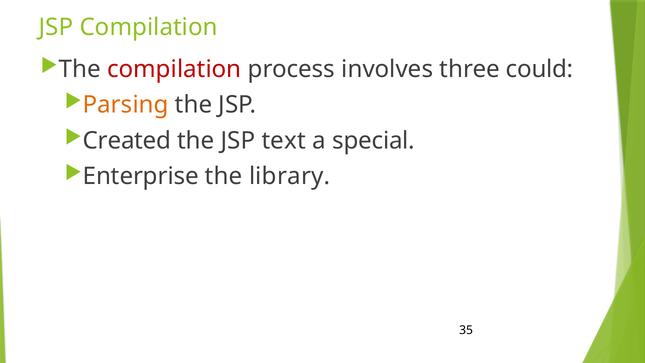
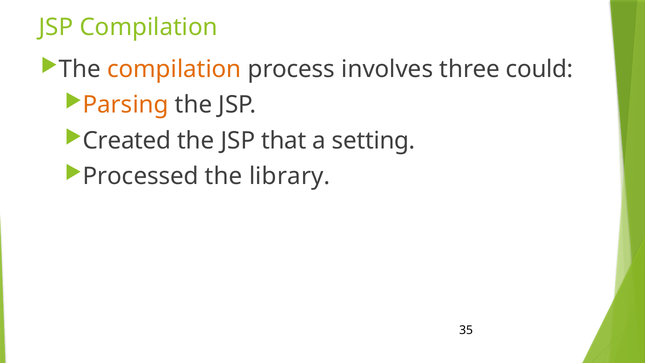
compilation colour: red -> orange (174, 69)
text: text -> that (284, 141)
special: special -> setting (374, 141)
Enterprise: Enterprise -> Processed (141, 176)
